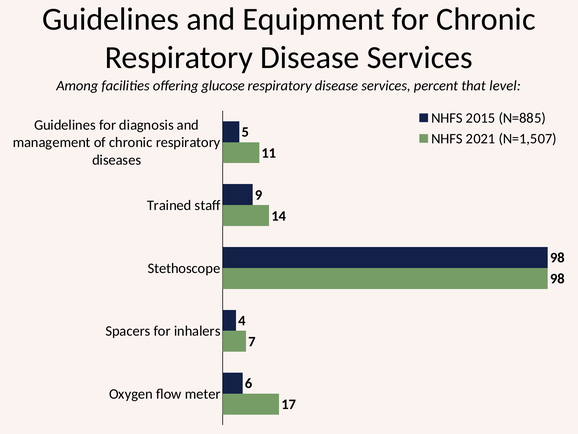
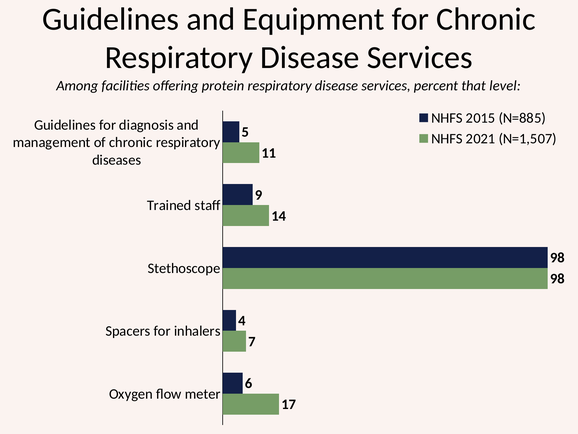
glucose: glucose -> protein (223, 85)
